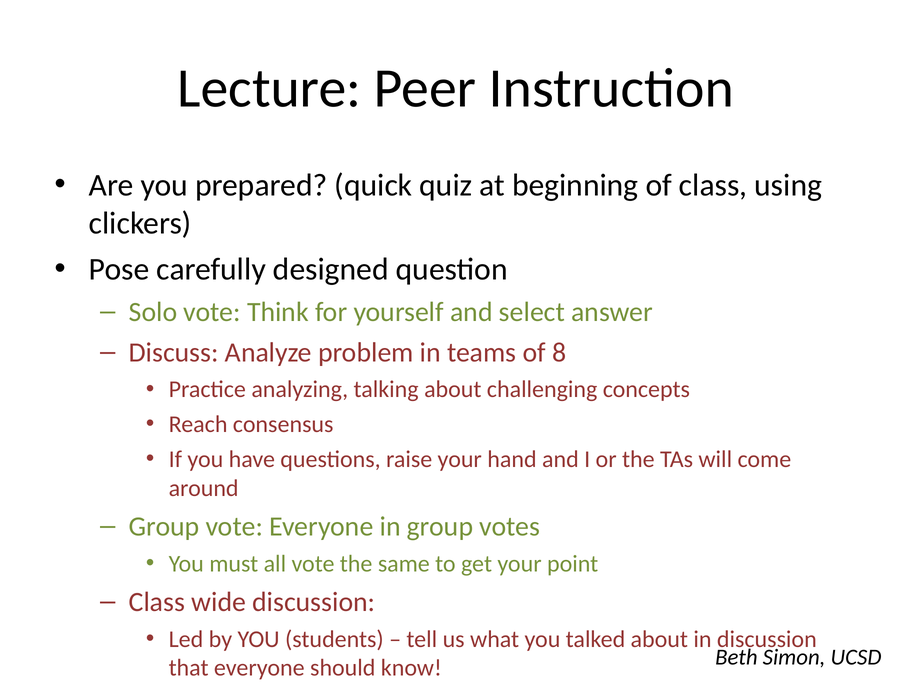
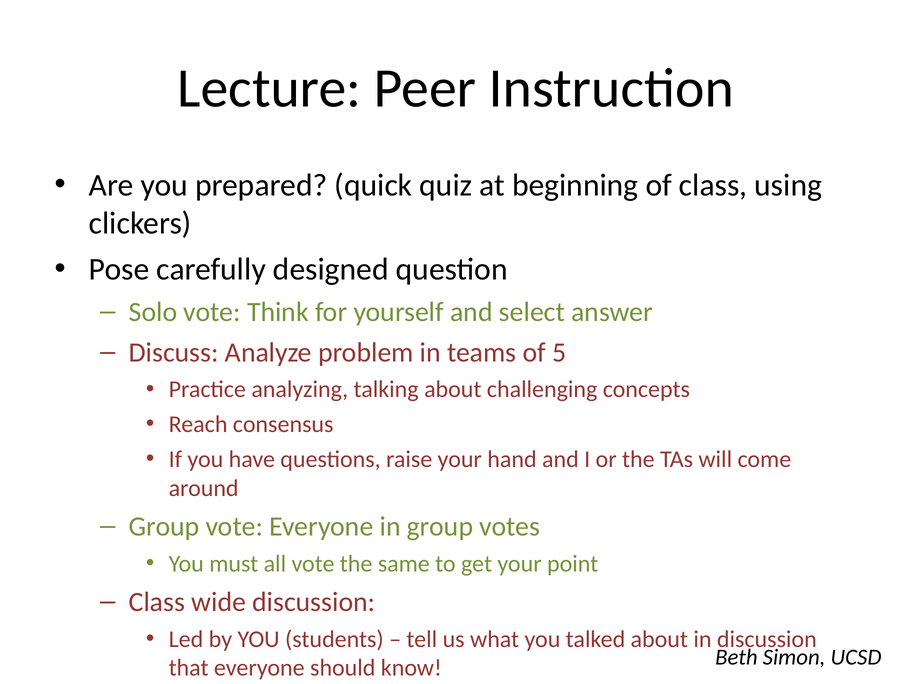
8: 8 -> 5 (559, 353)
